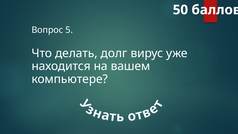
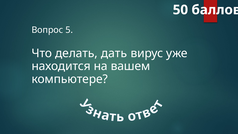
долг: долг -> дать (114, 53)
